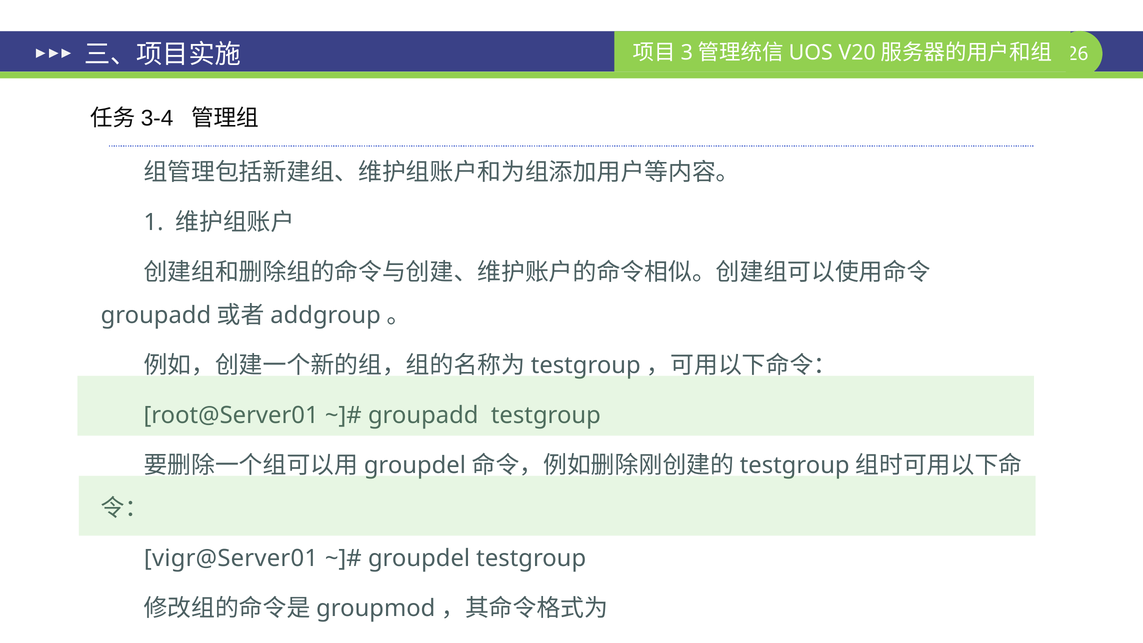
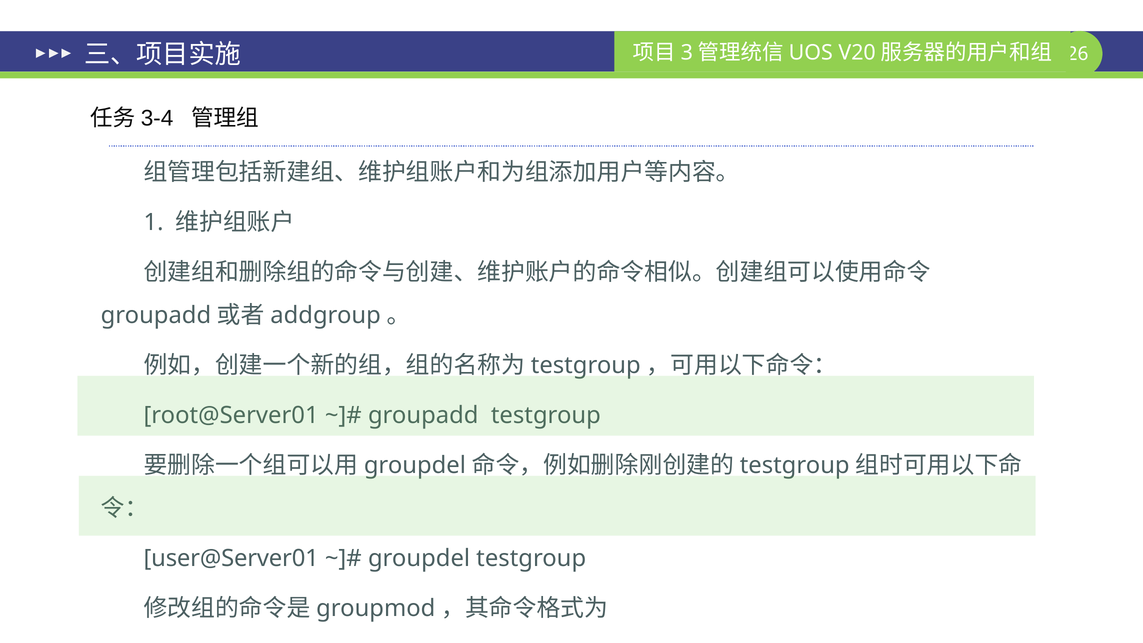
vigr@Server01: vigr@Server01 -> user@Server01 (231, 558)
